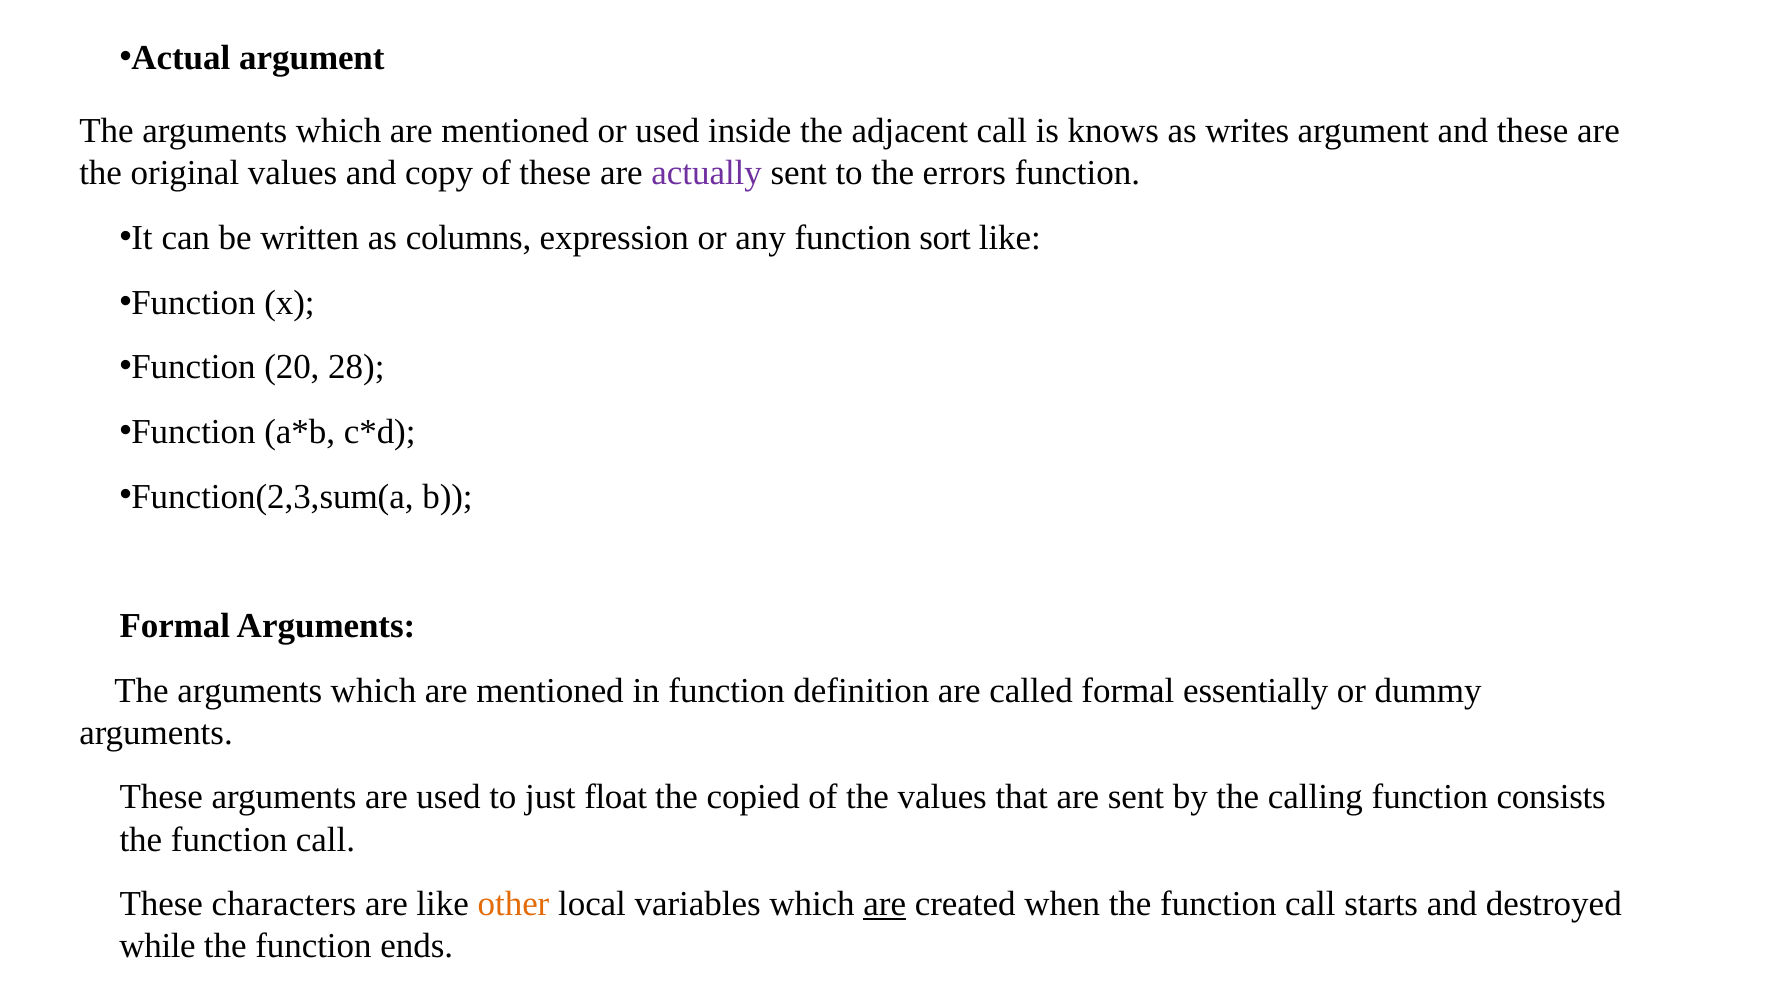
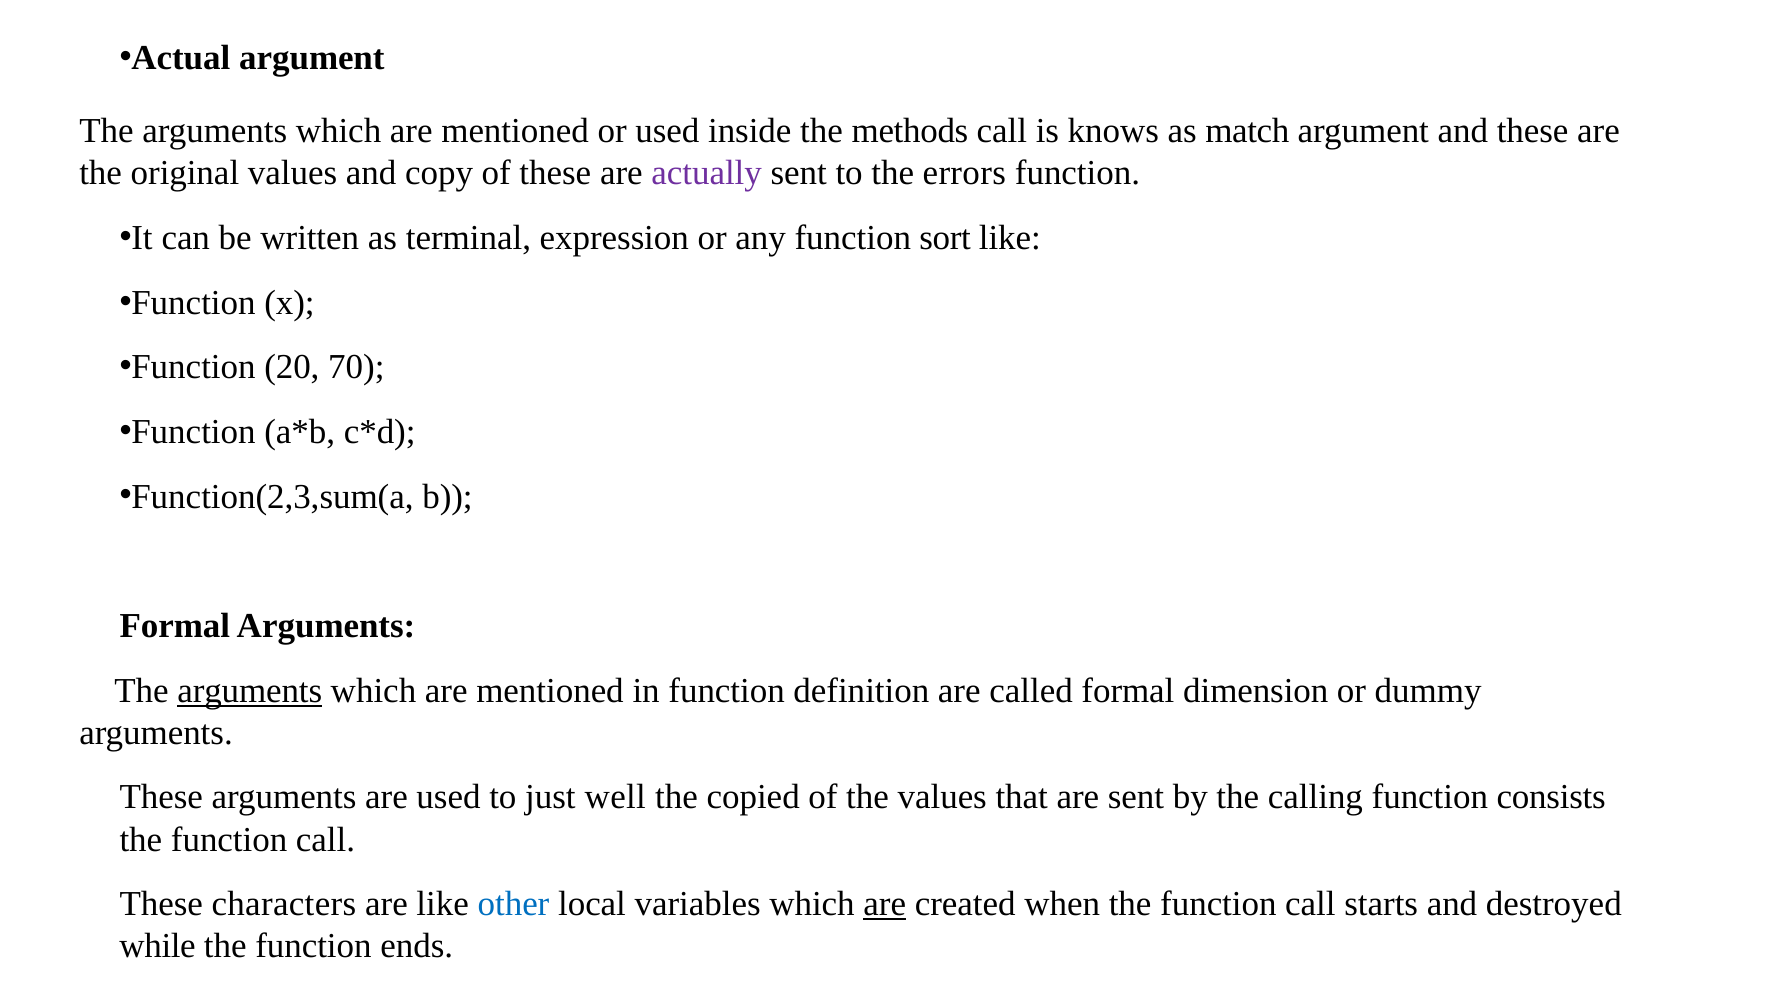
adjacent: adjacent -> methods (910, 131)
writes: writes -> match (1247, 131)
columns: columns -> terminal (468, 238)
28: 28 -> 70 (356, 367)
arguments underline: none -> present (250, 690)
essentially: essentially -> dimension (1256, 690)
float: float -> well (615, 797)
other colour: orange -> blue (514, 904)
